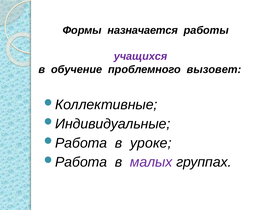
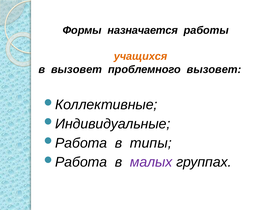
учащихся colour: purple -> orange (141, 56)
в обучение: обучение -> вызовет (77, 69)
уроке: уроке -> типы (151, 143)
